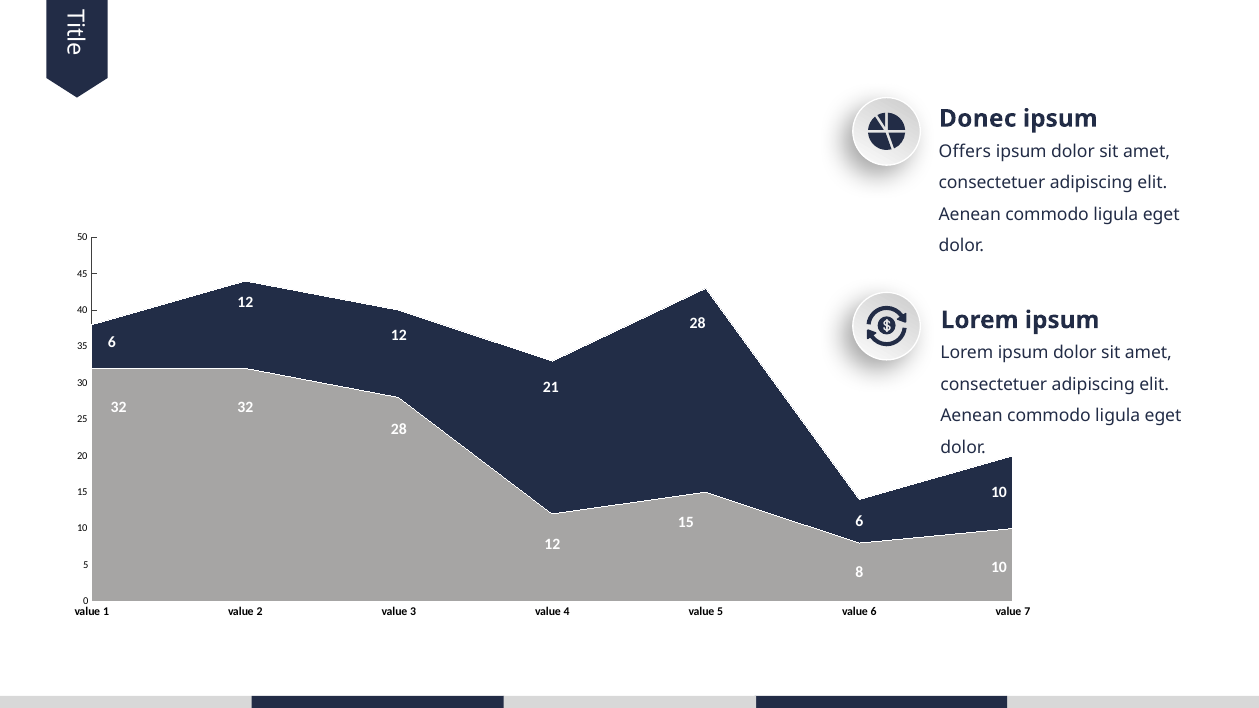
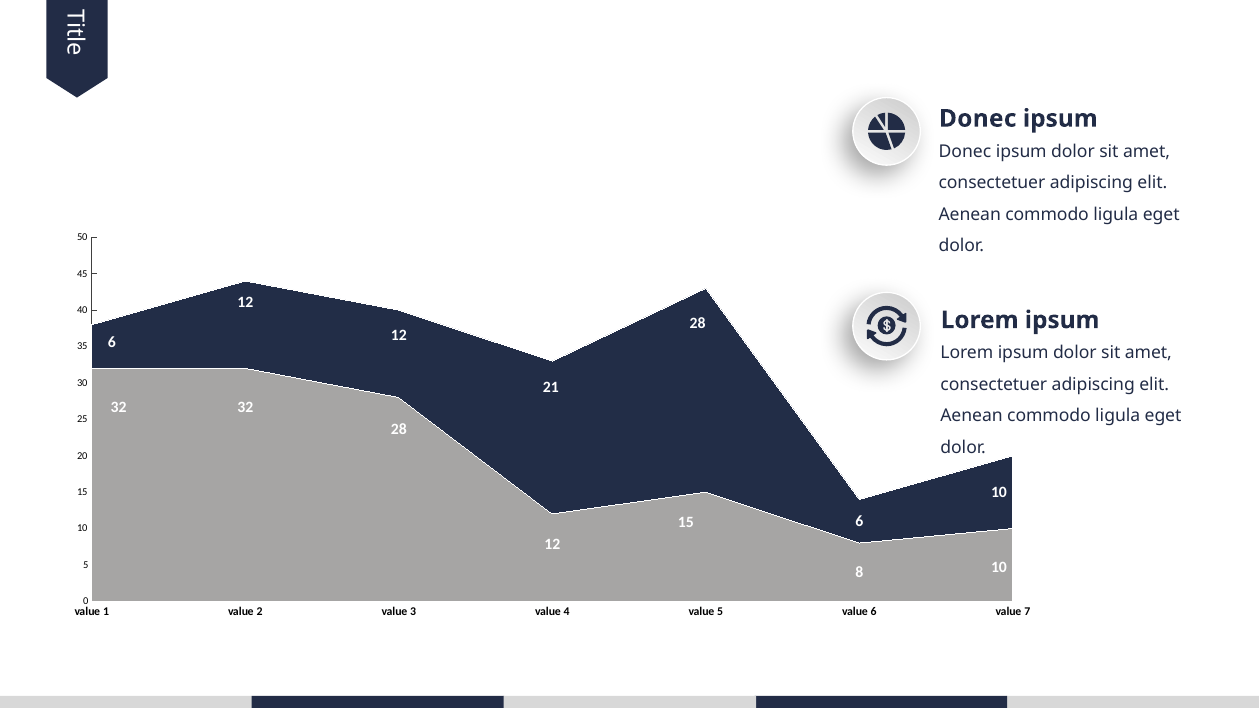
Offers: Offers -> Donec (965, 151)
